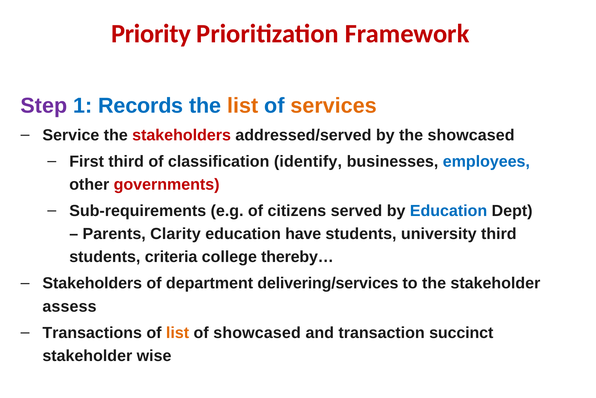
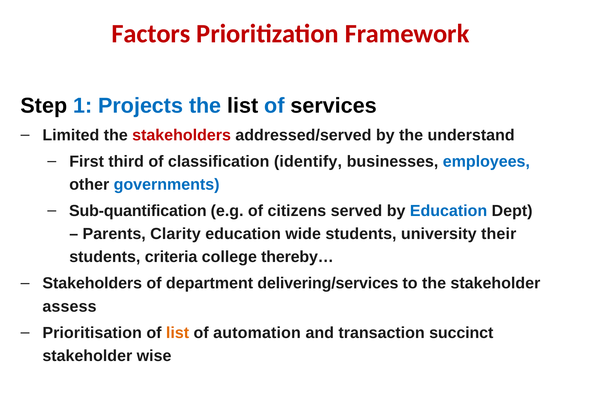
Priority: Priority -> Factors (151, 34)
Step colour: purple -> black (44, 106)
Records: Records -> Projects (141, 106)
list colour: orange -> black (243, 106)
services colour: orange -> black (334, 106)
Service: Service -> Limited (71, 135)
the showcased: showcased -> understand (471, 135)
governments colour: red -> blue (167, 184)
Sub-requirements: Sub-requirements -> Sub-quantification (138, 210)
have: have -> wide (303, 234)
university third: third -> their (499, 234)
Transactions: Transactions -> Prioritisation (92, 332)
of showcased: showcased -> automation (257, 332)
